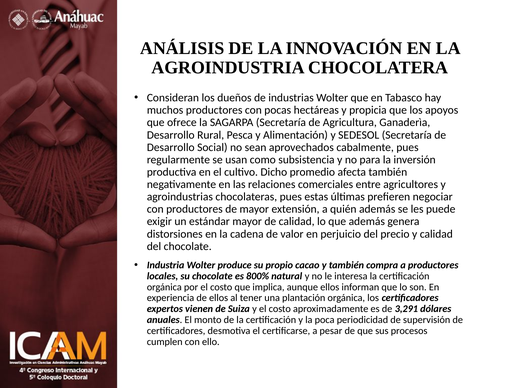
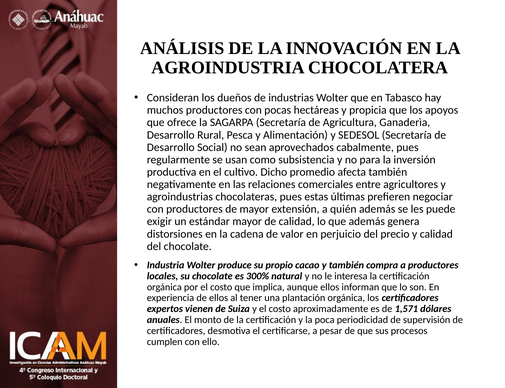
800%: 800% -> 300% (258, 276)
3,291: 3,291 -> 1,571 (406, 309)
